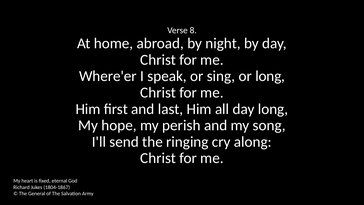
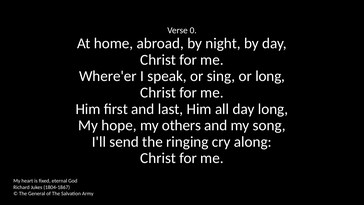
8: 8 -> 0 (193, 30)
perish: perish -> others (181, 125)
